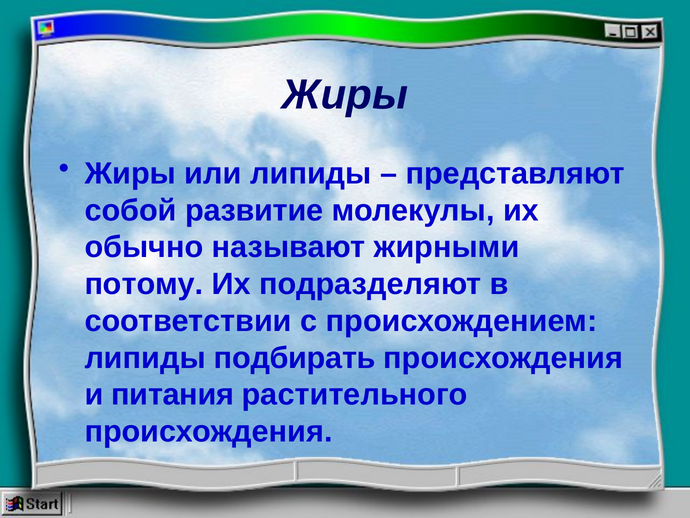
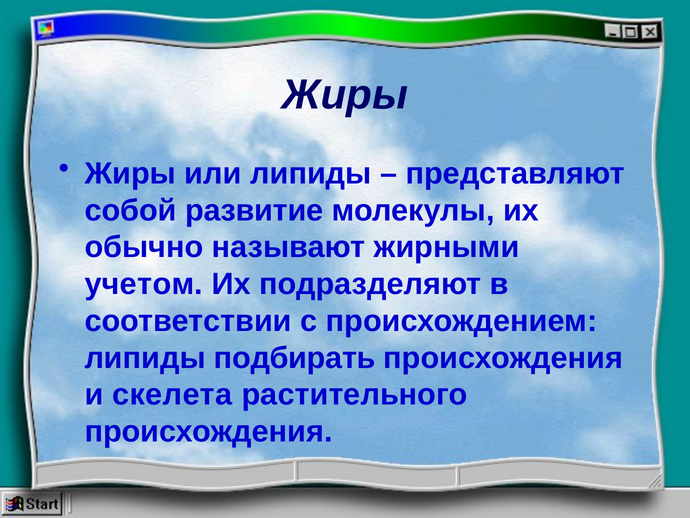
потому: потому -> учетом (144, 284)
питания: питания -> скелета (172, 394)
